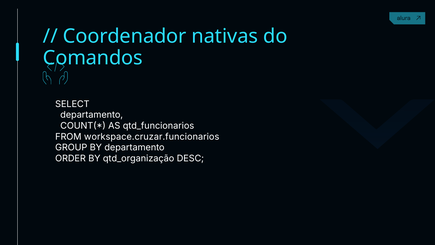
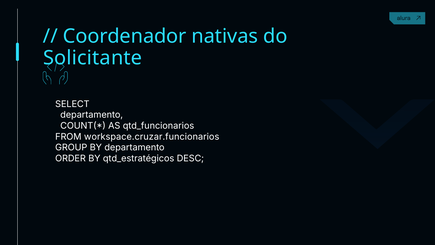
Comandos: Comandos -> Solicitante (93, 58)
qtd_organização: qtd_organização -> qtd_estratégicos (139, 158)
